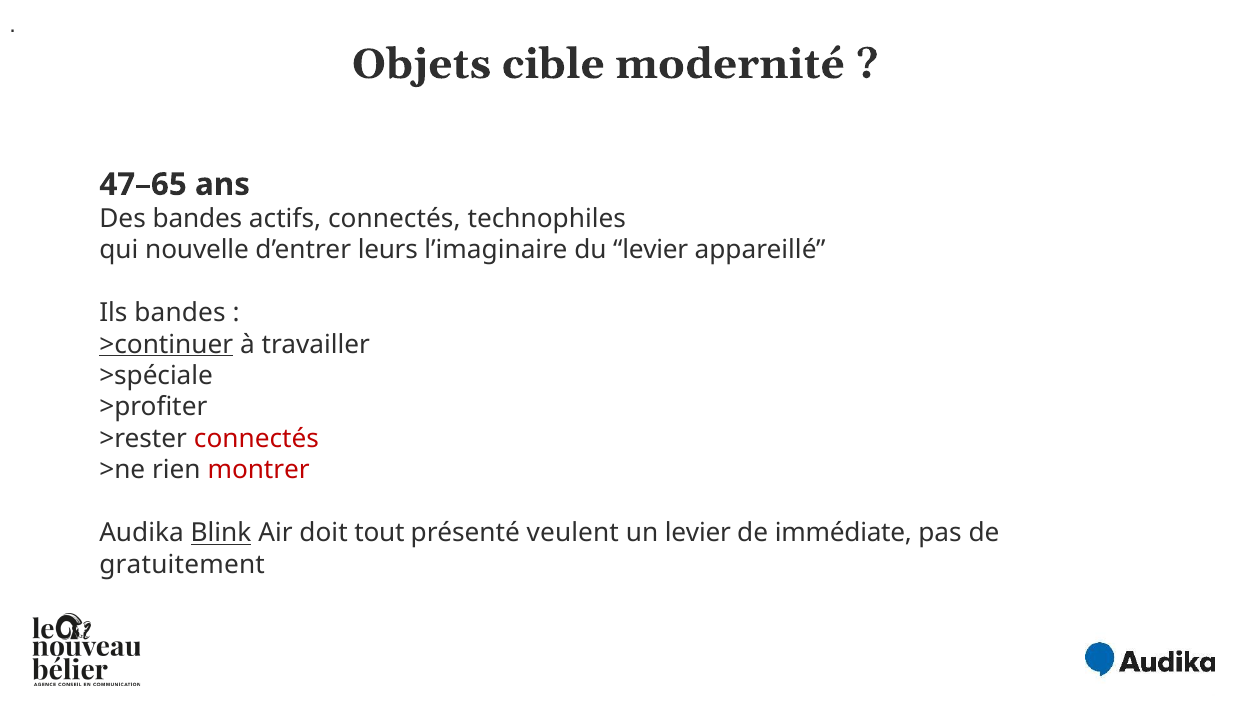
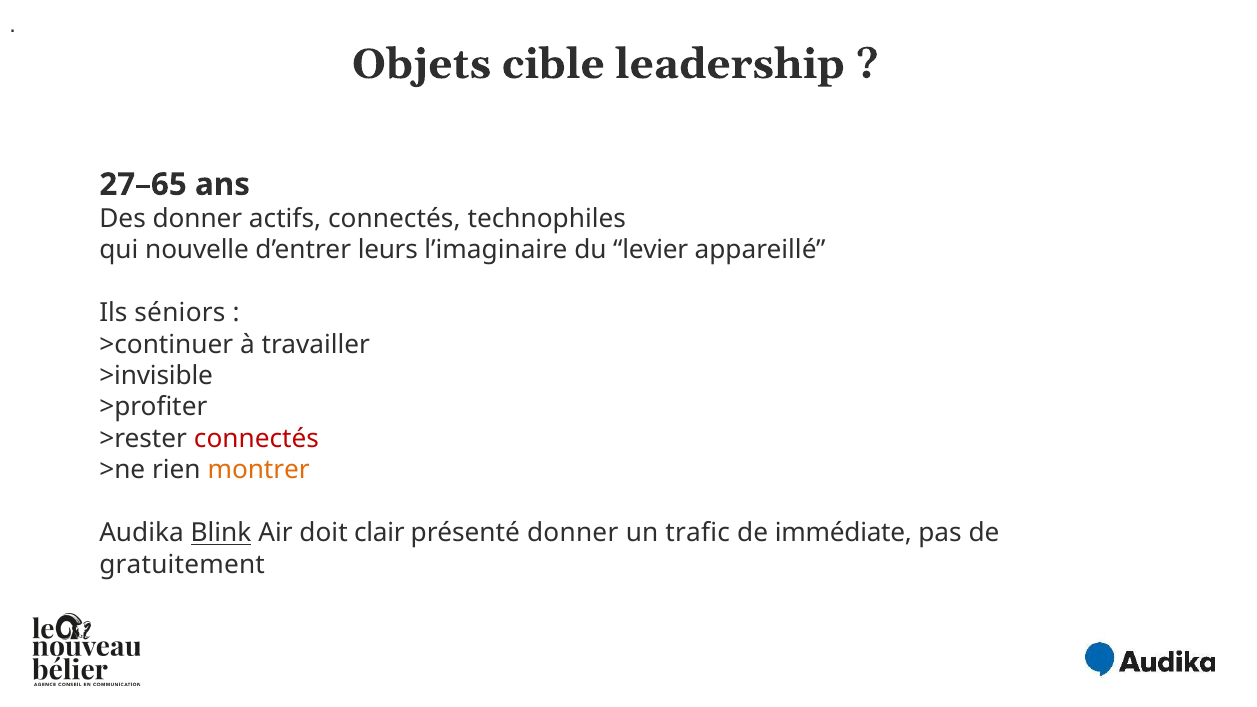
modernité: modernité -> leadership (730, 64)
47–65: 47–65 -> 27–65 (143, 185)
Des bandes: bandes -> donner (197, 219)
Ils bandes: bandes -> séniors (180, 313)
>continuer underline: present -> none (166, 344)
>spéciale: >spéciale -> >invisible (156, 376)
montrer colour: red -> orange (259, 470)
tout: tout -> clair (379, 533)
présenté veulent: veulent -> donner (573, 533)
un levier: levier -> trafic (698, 533)
